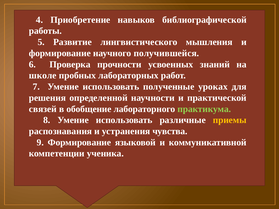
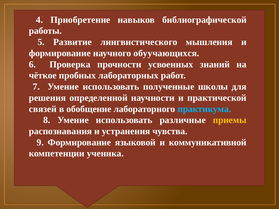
получившейся: получившейся -> обуучающихся (166, 53)
школе: школе -> чёткое (43, 76)
уроках: уроках -> школы (213, 87)
практикума colour: light green -> light blue (204, 109)
